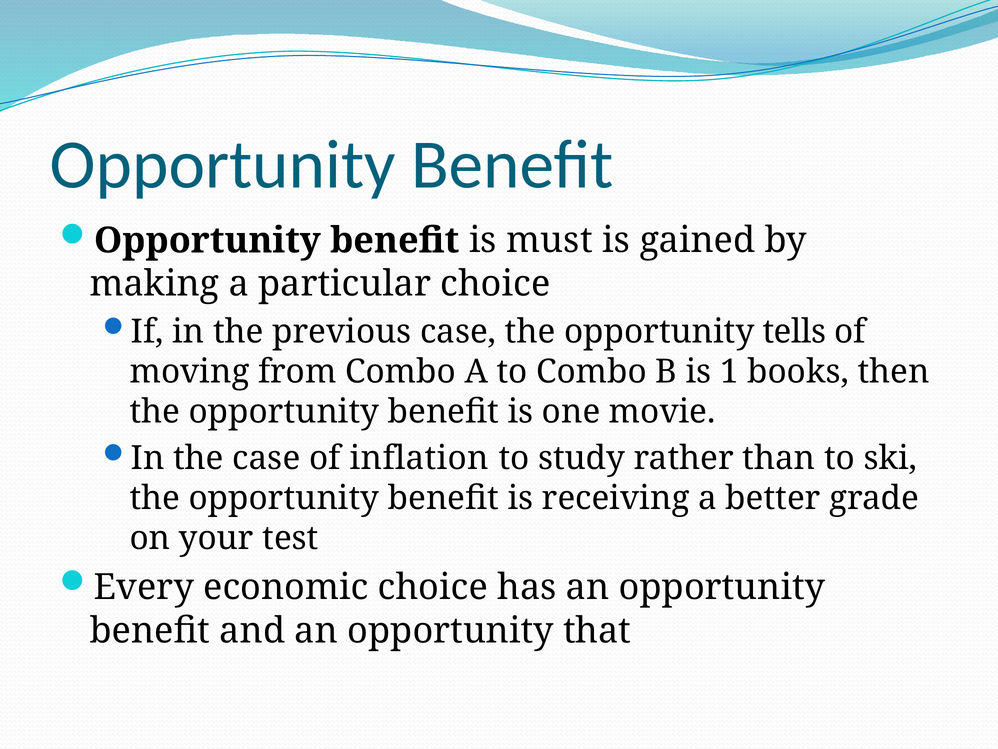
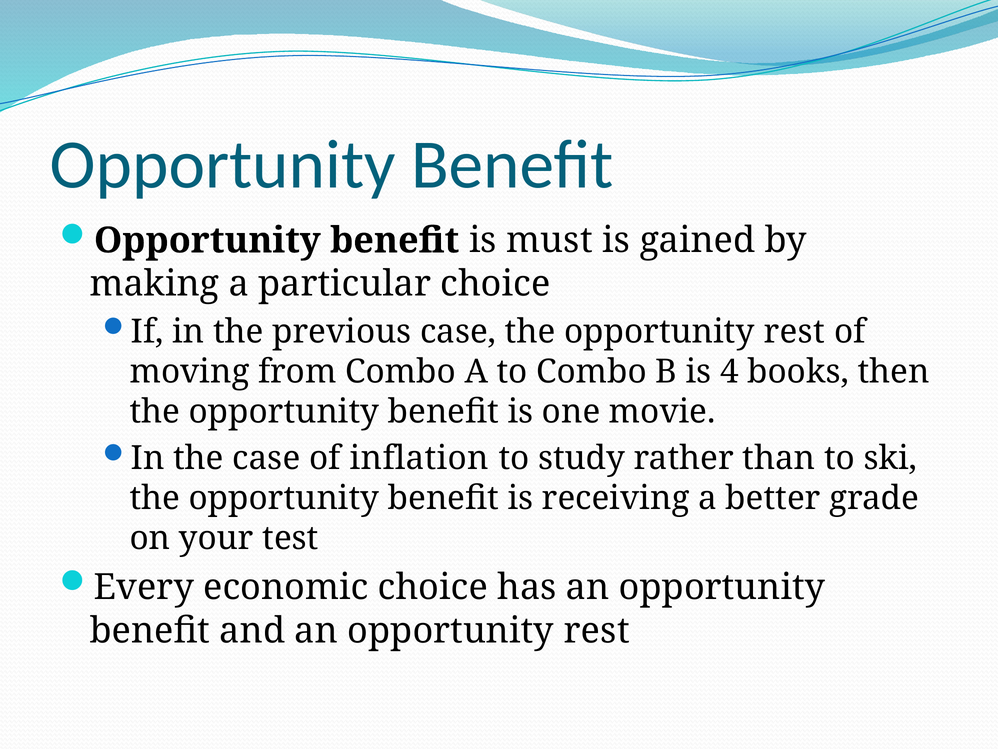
the opportunity tells: tells -> rest (794, 332)
1: 1 -> 4 (729, 372)
an opportunity that: that -> rest (597, 630)
